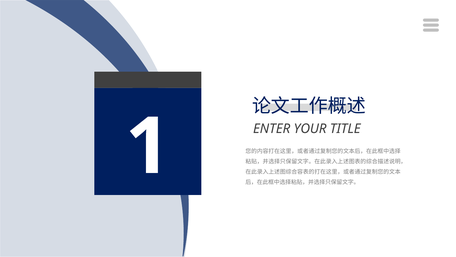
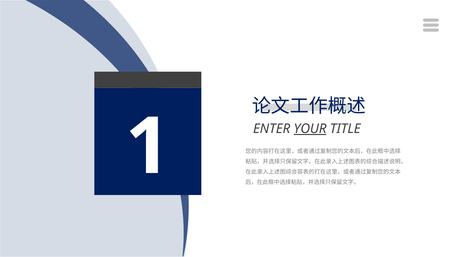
YOUR underline: none -> present (310, 129)
